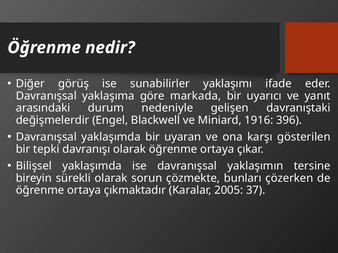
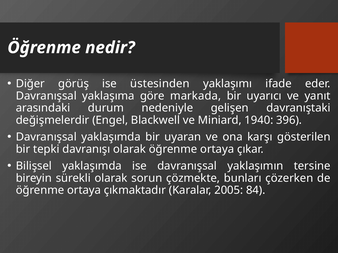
sunabilirler: sunabilirler -> üstesinden (160, 84)
1916: 1916 -> 1940 (259, 120)
37: 37 -> 84 (256, 191)
